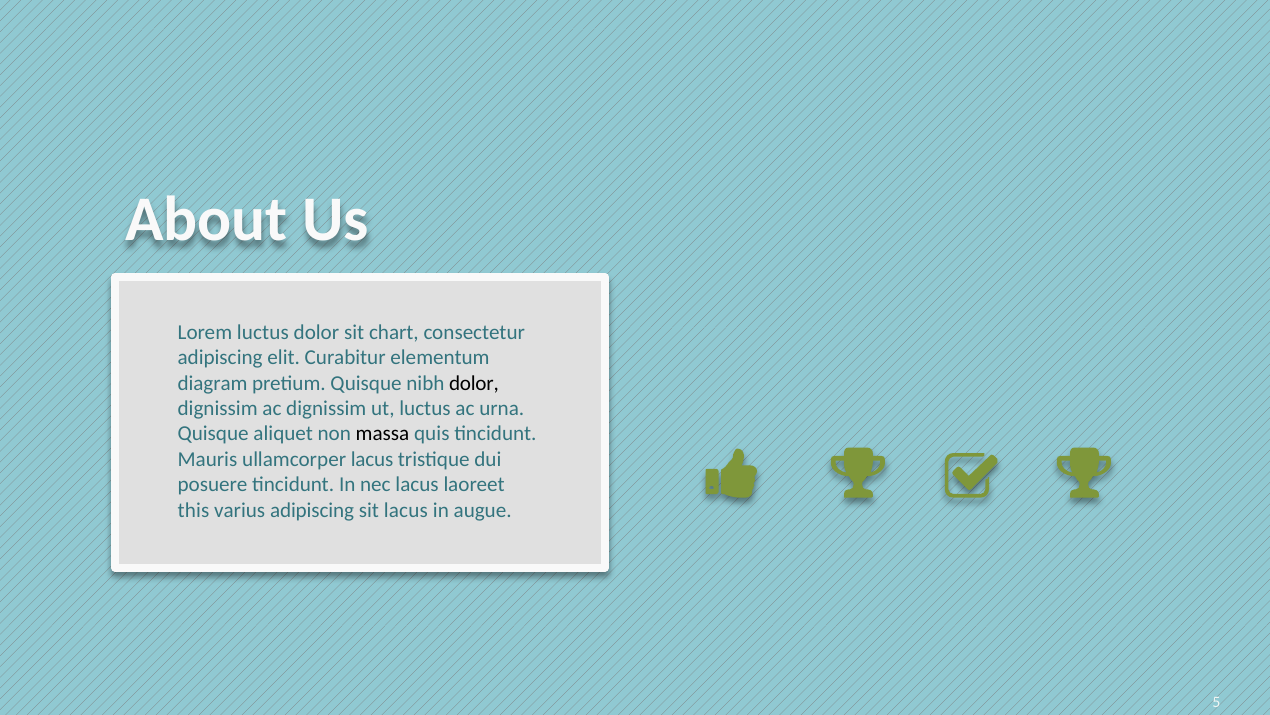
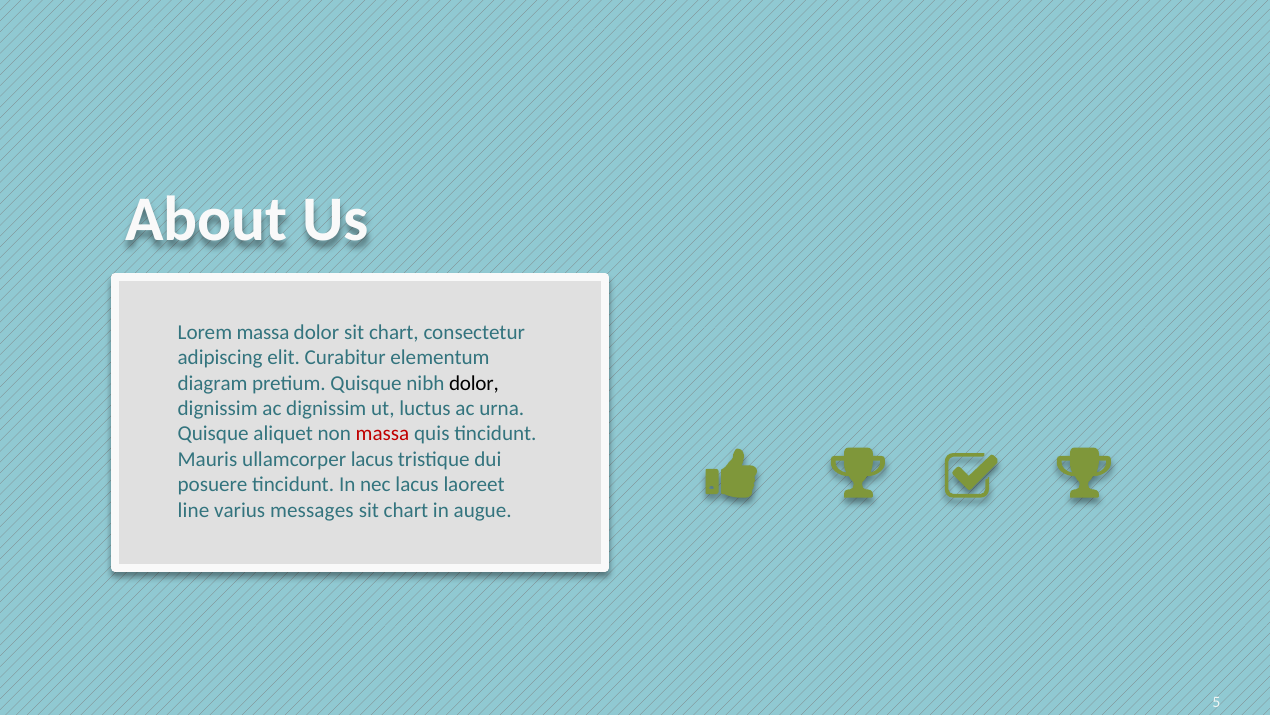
Lorem luctus: luctus -> massa (263, 332)
massa colour: black -> red (383, 434)
this: this -> line (194, 510)
varius adipiscing: adipiscing -> messages (312, 510)
lacus: lacus -> chart (406, 510)
